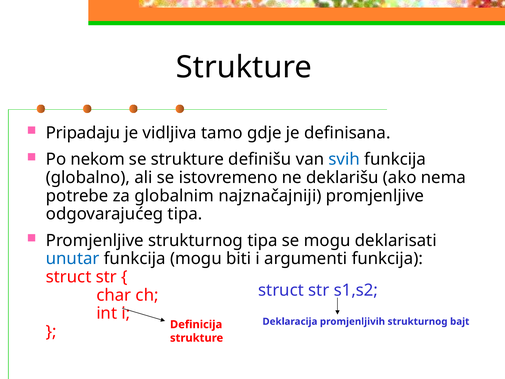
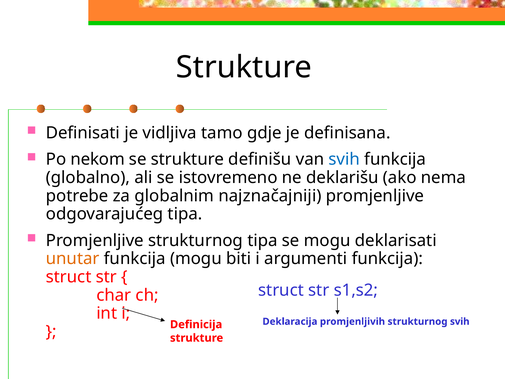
Pripadaju: Pripadaju -> Definisati (83, 133)
unutar colour: blue -> orange (73, 259)
strukturnog bajt: bajt -> svih (460, 321)
